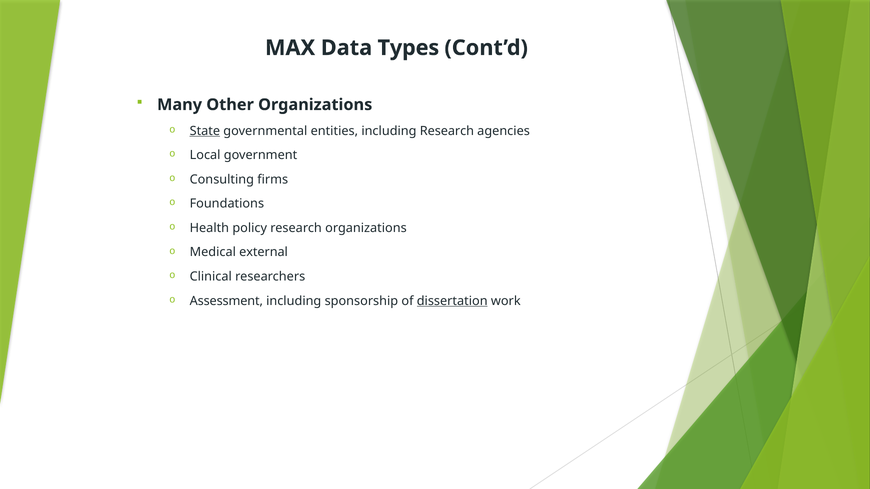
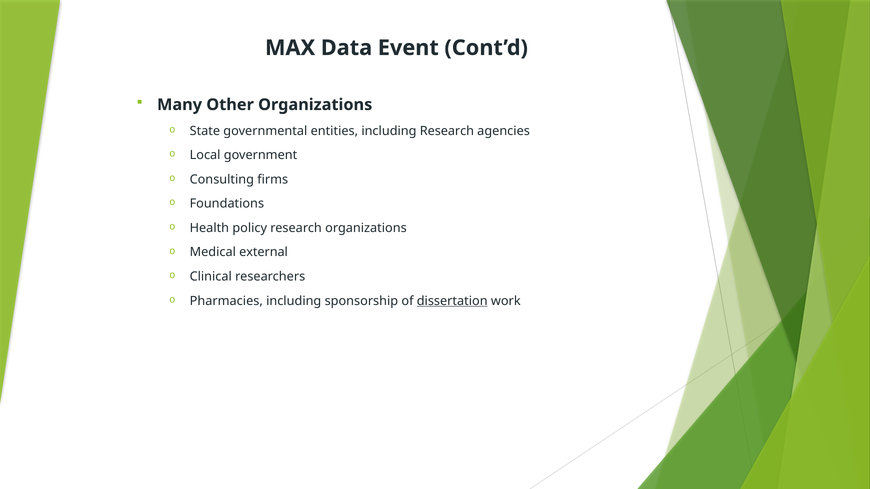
Types: Types -> Event (408, 48)
State underline: present -> none (205, 131)
Assessment: Assessment -> Pharmacies (226, 301)
